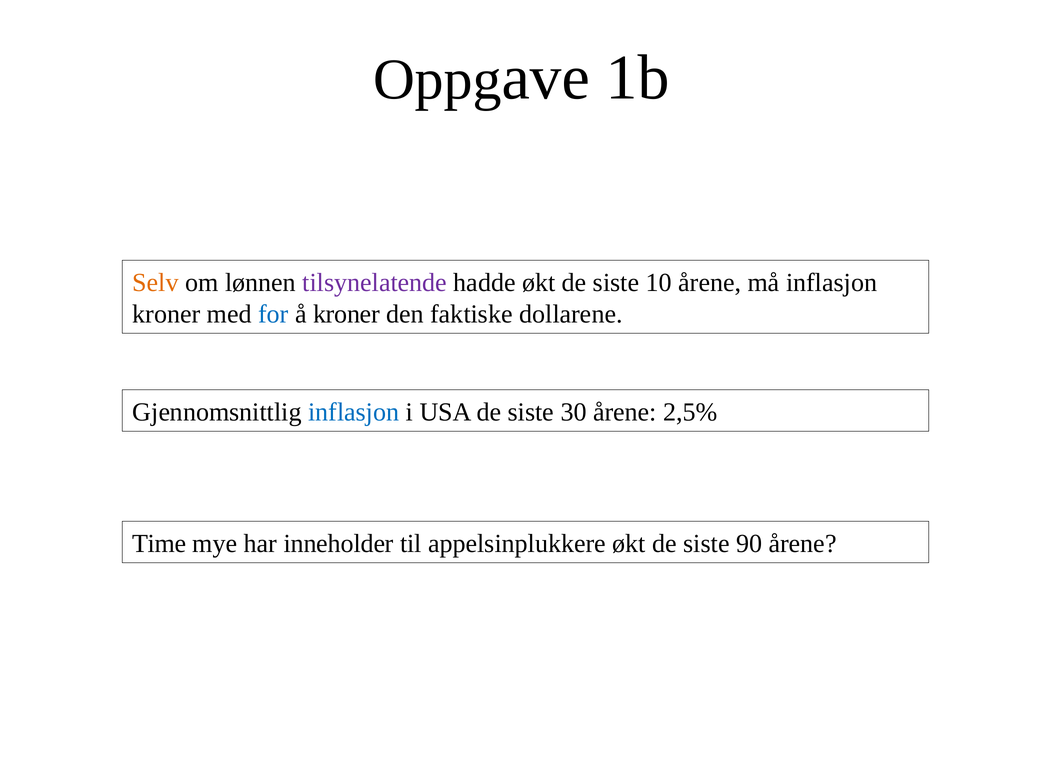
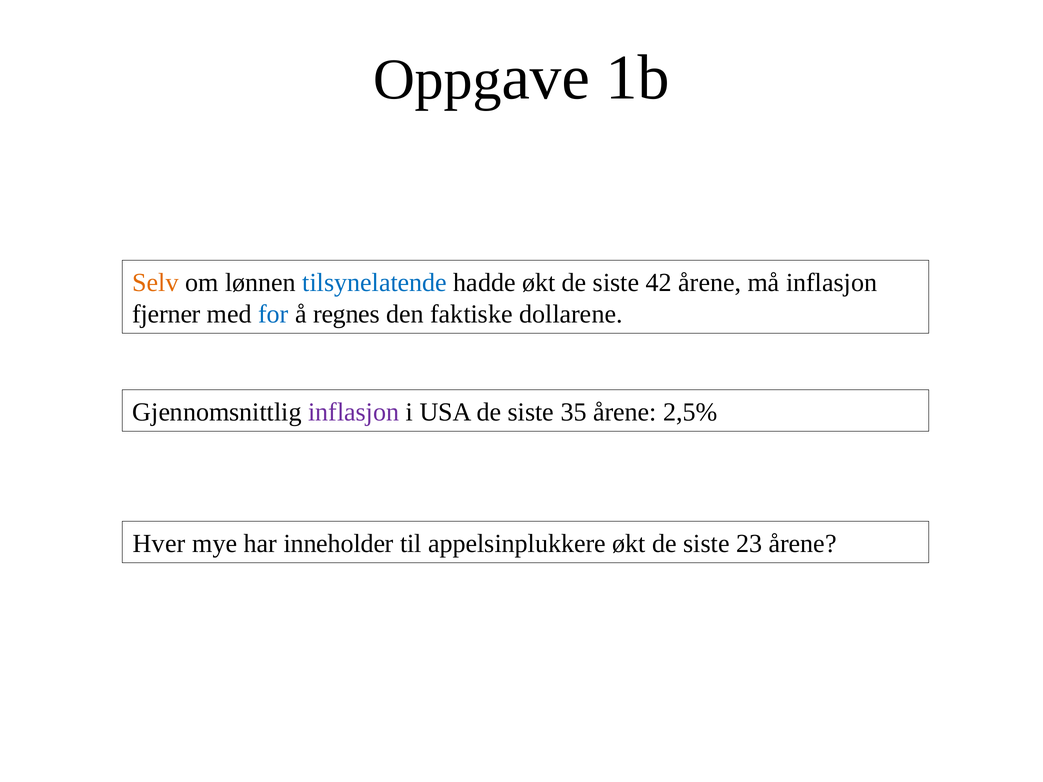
tilsynelatende colour: purple -> blue (375, 283)
10: 10 -> 42 (659, 283)
kroner: kroner -> fjerner (167, 314)
å kroner: kroner -> regnes (347, 314)
inflasjon colour: blue -> purple (354, 412)
30: 30 -> 35 (574, 412)
Time: Time -> Hver (159, 544)
90: 90 -> 23 (749, 544)
